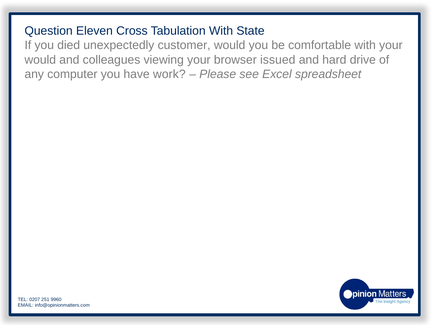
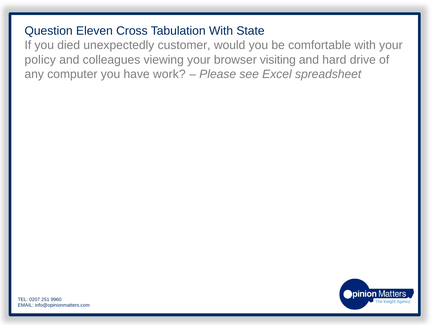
would: would -> policy (40, 60)
issued: issued -> visiting (278, 60)
